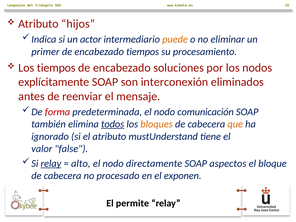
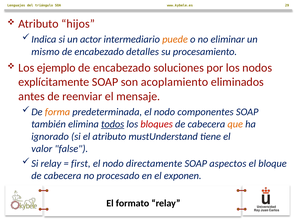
primer: primer -> mismo (45, 52)
encabezado tiempos: tiempos -> detalles (143, 52)
Los tiempos: tiempos -> ejemplo (56, 68)
interconexión: interconexión -> acoplamiento (174, 82)
forma colour: red -> orange (57, 112)
comunicación: comunicación -> componentes (206, 112)
bloques colour: orange -> red (157, 124)
relay underline: present -> none (51, 163)
alto: alto -> first (81, 163)
permite: permite -> formato (133, 203)
